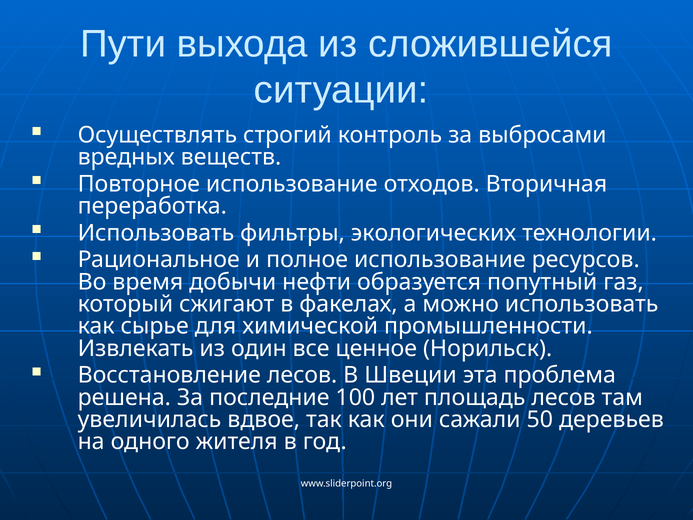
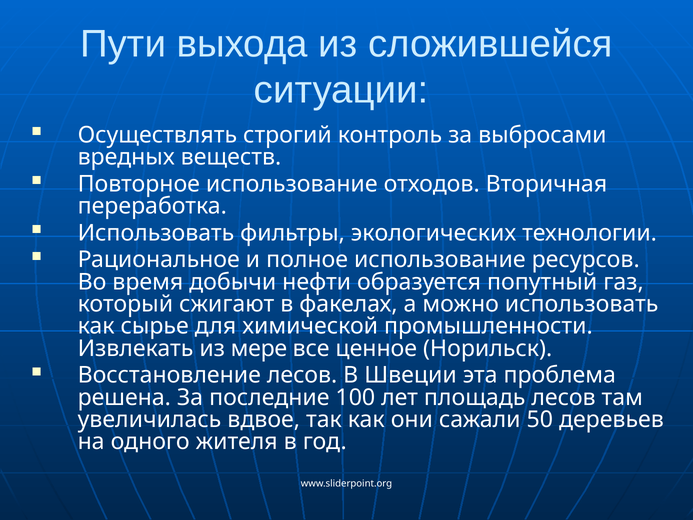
один: один -> мере (259, 348)
